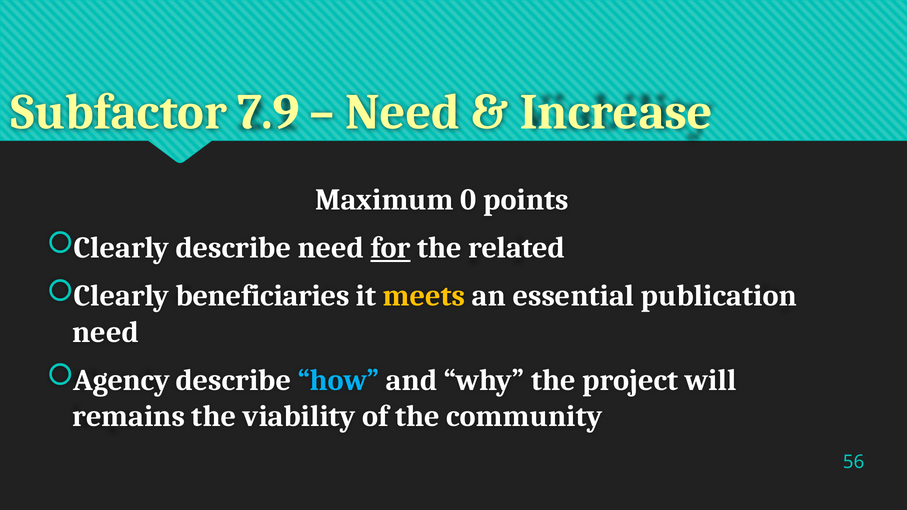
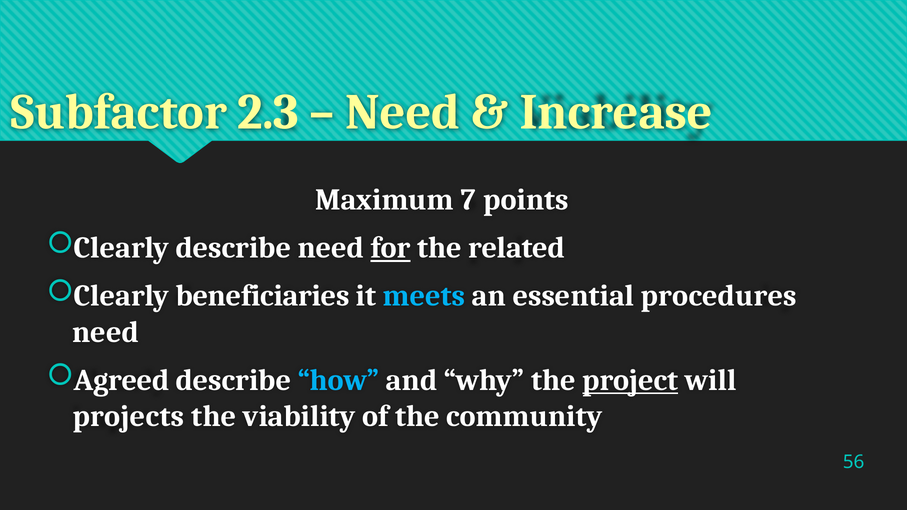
7.9: 7.9 -> 2.3 (268, 112)
0: 0 -> 7 (468, 200)
meets colour: yellow -> light blue (424, 296)
publication: publication -> procedures (719, 296)
Agency: Agency -> Agreed (122, 380)
project underline: none -> present (630, 380)
remains: remains -> projects (128, 417)
